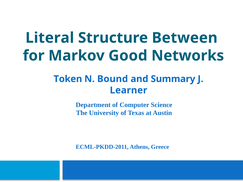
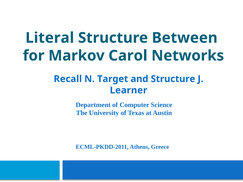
Good: Good -> Carol (128, 56)
Token: Token -> Recall (68, 79)
Bound: Bound -> Target (113, 79)
and Summary: Summary -> Structure (173, 79)
